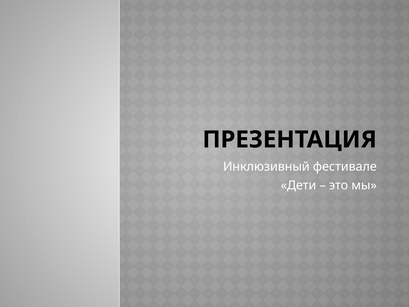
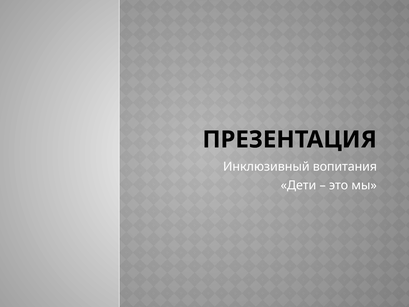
фестивале: фестивале -> вопитания (345, 167)
